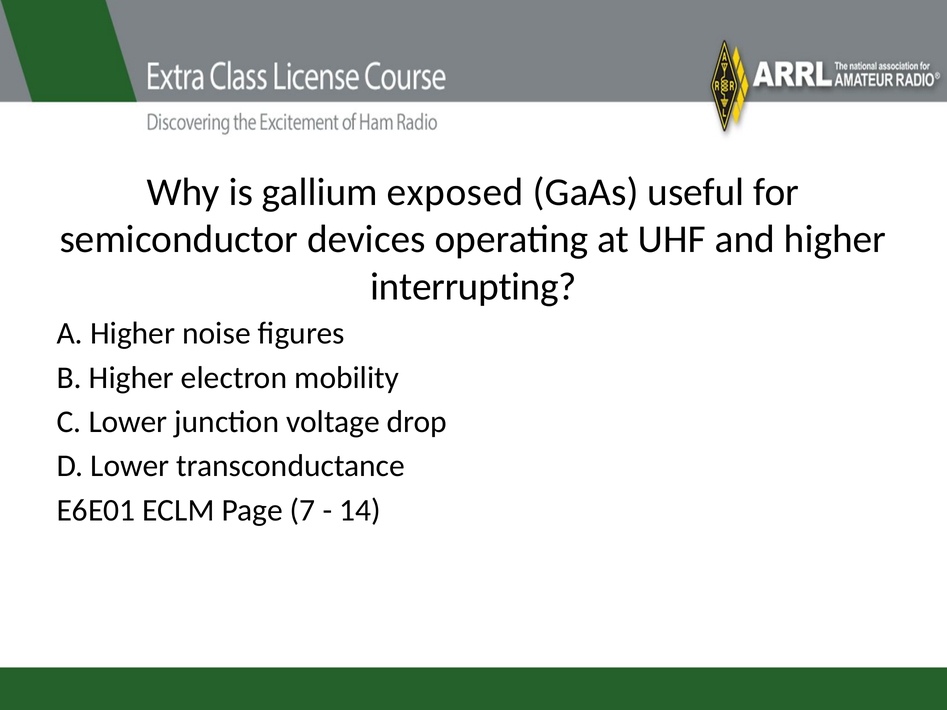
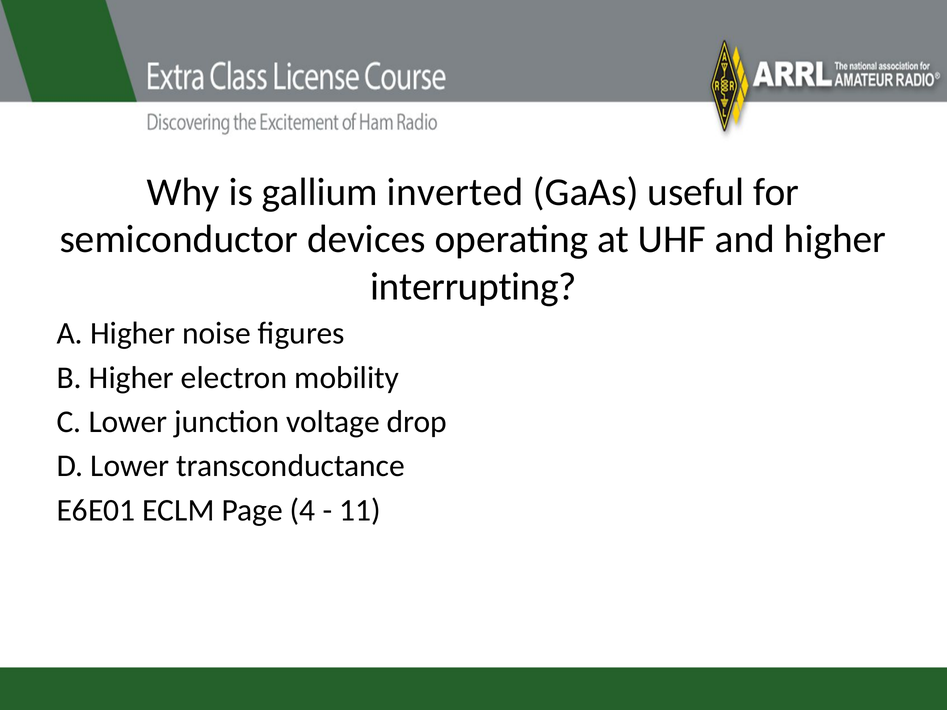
exposed: exposed -> inverted (455, 192)
7: 7 -> 4 (303, 510)
14: 14 -> 11 (360, 510)
